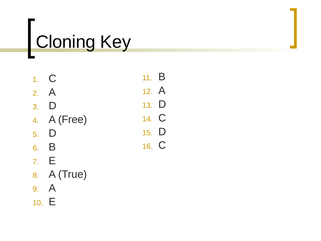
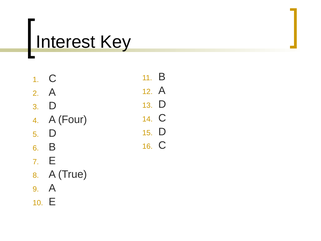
Cloning: Cloning -> Interest (66, 42)
Free: Free -> Four (73, 120)
